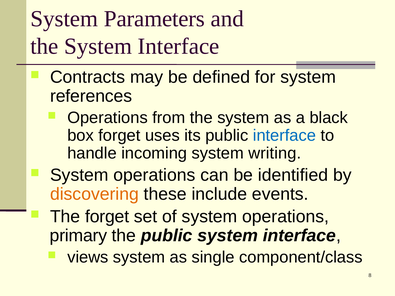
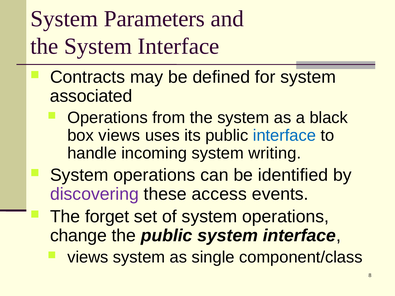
references: references -> associated (91, 96)
box forget: forget -> views (119, 136)
discovering colour: orange -> purple (94, 194)
include: include -> access (219, 194)
primary: primary -> change (78, 236)
